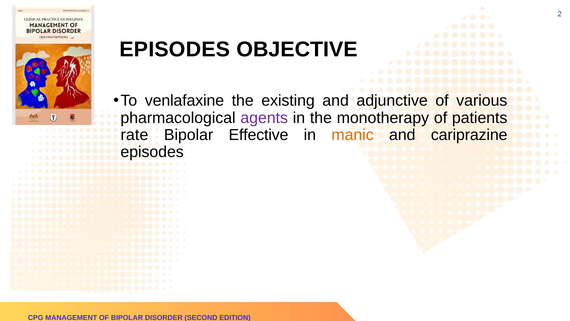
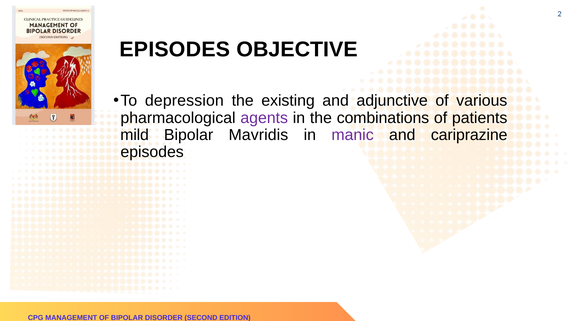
venlafaxine: venlafaxine -> depression (184, 101)
monotherapy: monotherapy -> combinations (383, 118)
rate: rate -> mild (135, 135)
Effective: Effective -> Mavridis (258, 135)
manic colour: orange -> purple (353, 135)
